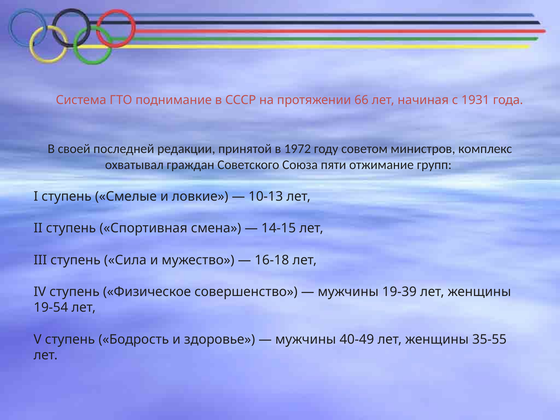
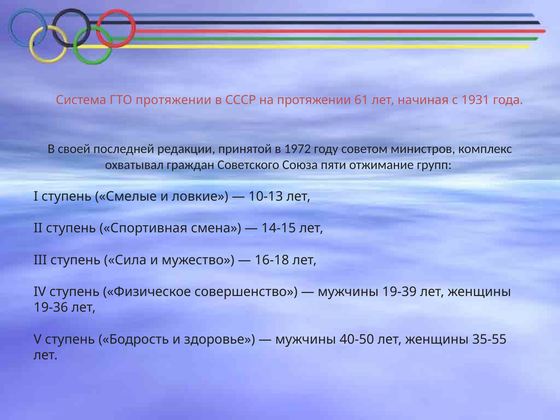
ГТО поднимание: поднимание -> протяжении (174, 100)
66: 66 -> 61 (362, 100)
19-54: 19-54 -> 19-36 (51, 308)
40-49: 40-49 -> 40-50 (357, 339)
